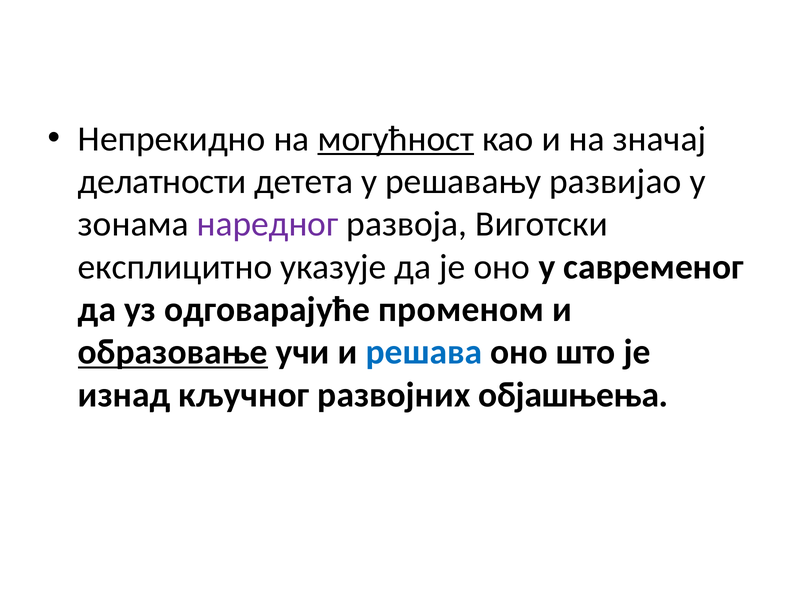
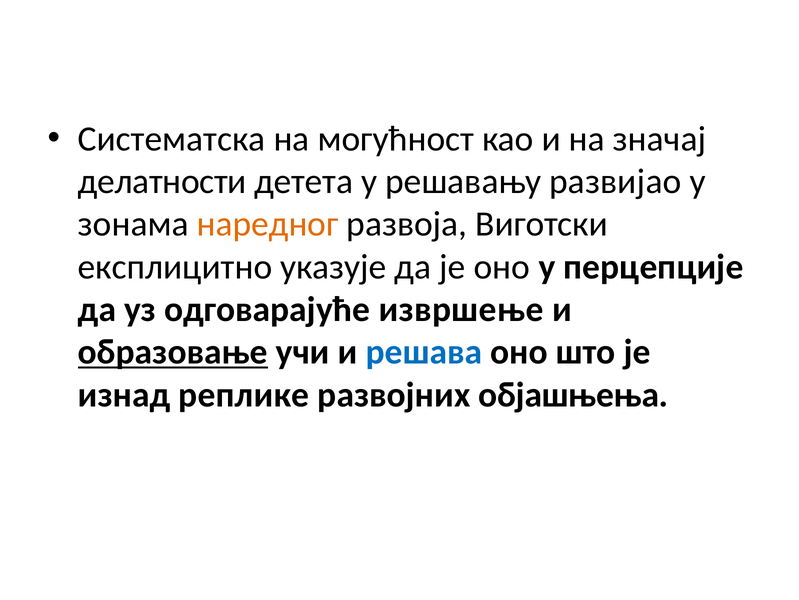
Непрекидно: Непрекидно -> Систематска (172, 139)
могућност underline: present -> none (396, 139)
наредног colour: purple -> orange (268, 224)
савременог: савременог -> перцепције (653, 266)
променом: променом -> извршење (461, 309)
кључног: кључног -> реплике (244, 394)
